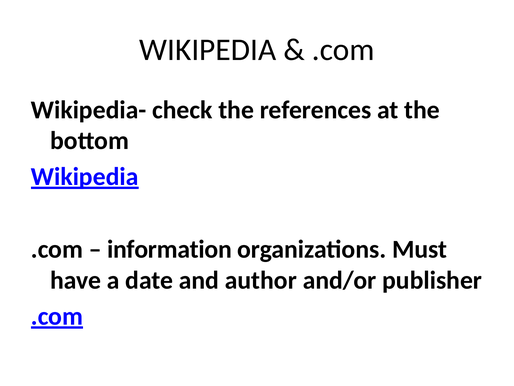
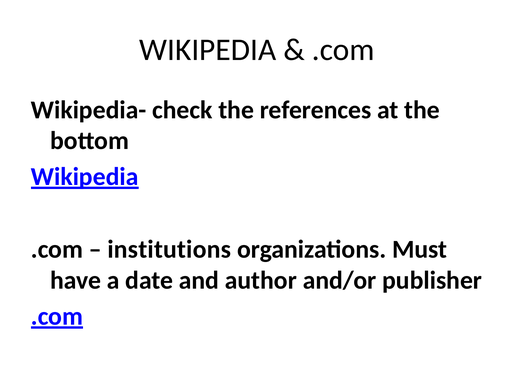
information: information -> institutions (169, 249)
